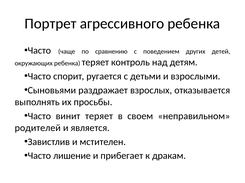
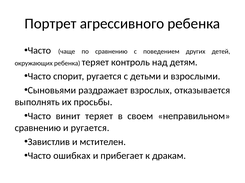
родителей: родителей -> сравнению (38, 128)
и является: является -> ругается (90, 128)
лишение: лишение -> ошибках (72, 156)
